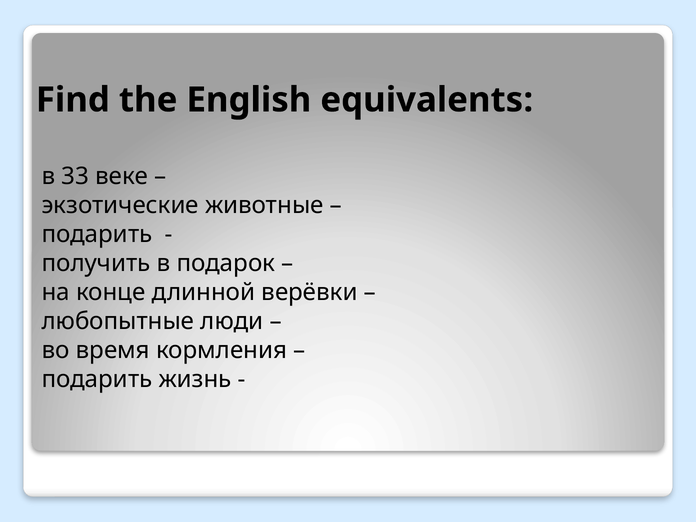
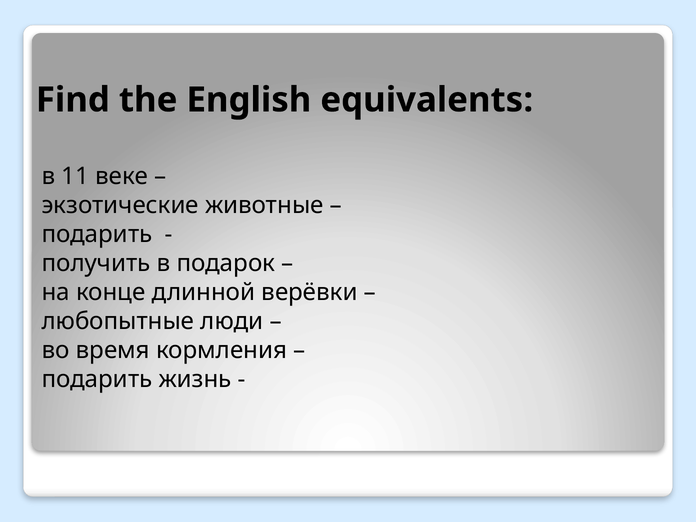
33: 33 -> 11 (75, 176)
